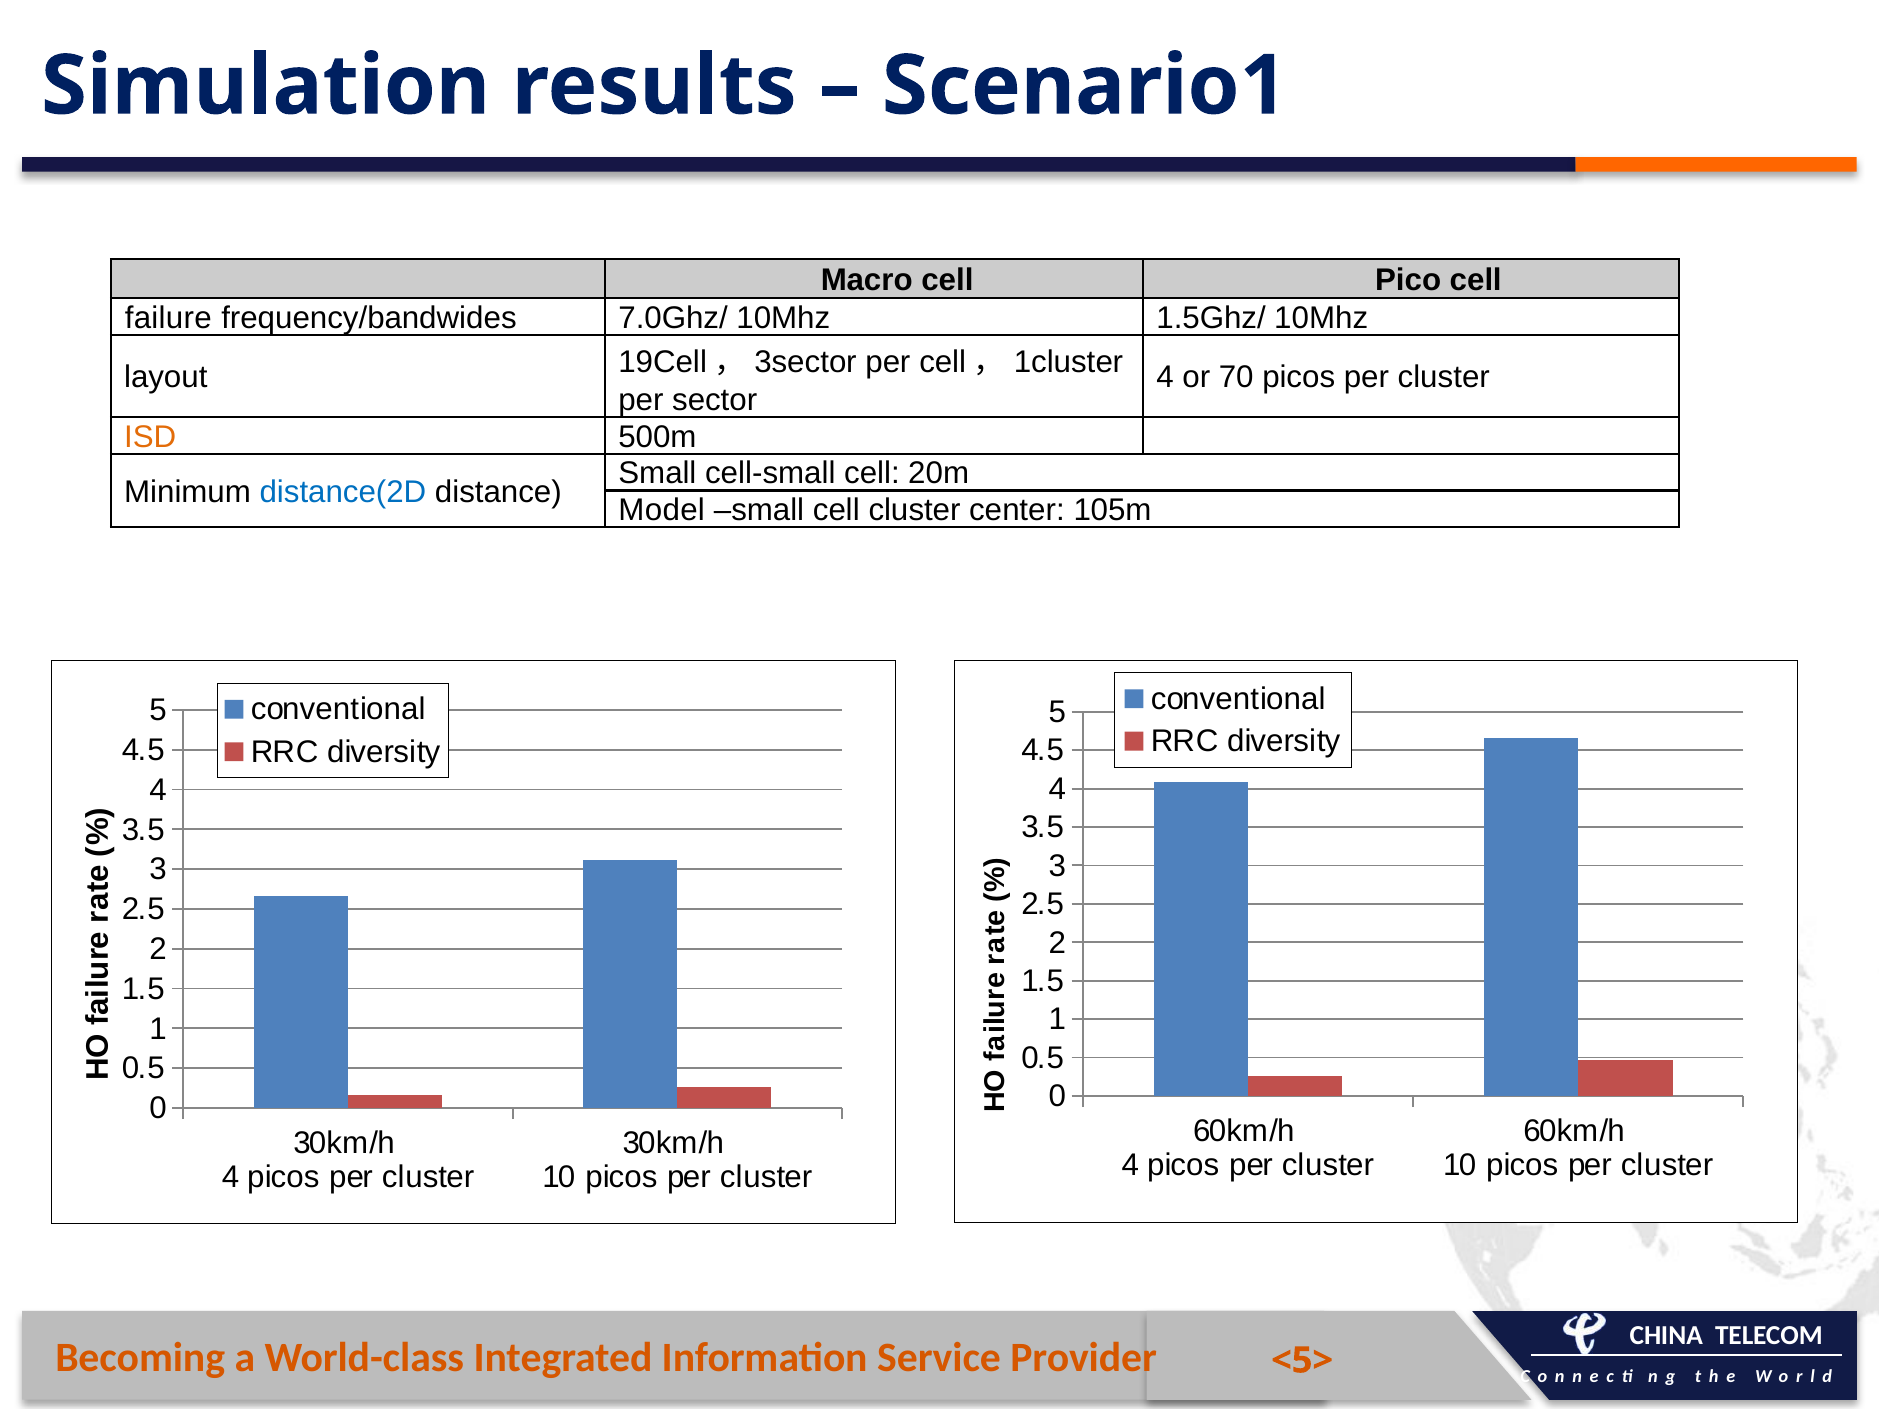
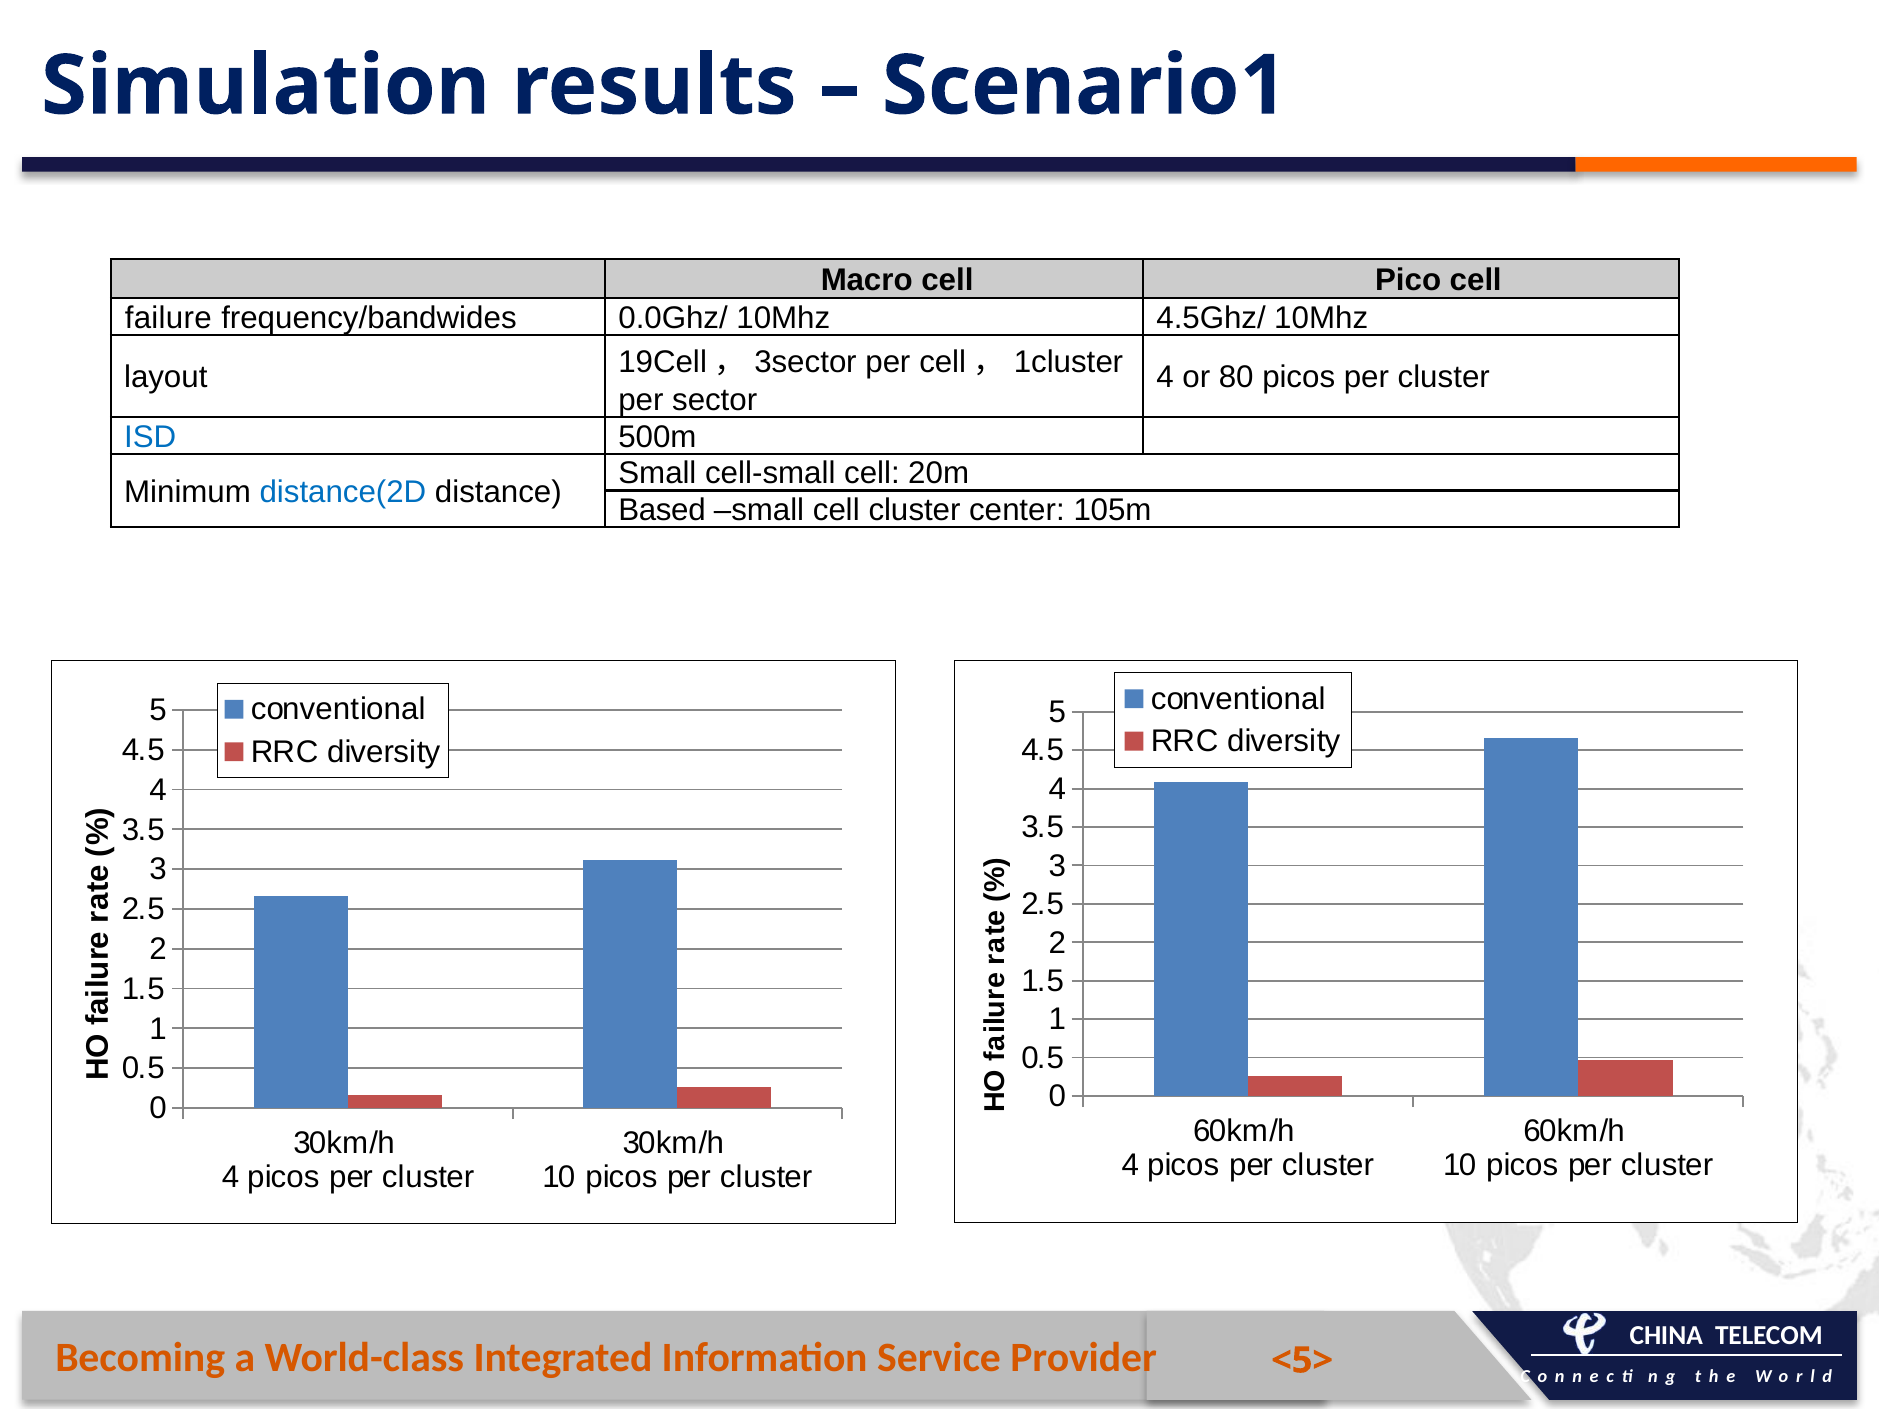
7.0Ghz/: 7.0Ghz/ -> 0.0Ghz/ (673, 318)
1.5Ghz/: 1.5Ghz/ -> 4.5Ghz/ (1211, 318)
70: 70 -> 80 (1236, 378)
ISD colour: orange -> blue (150, 437)
Model: Model -> Based (662, 510)
